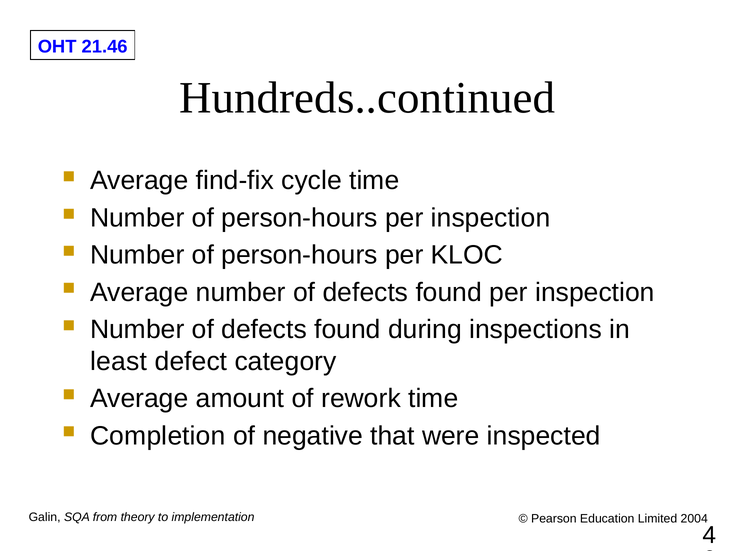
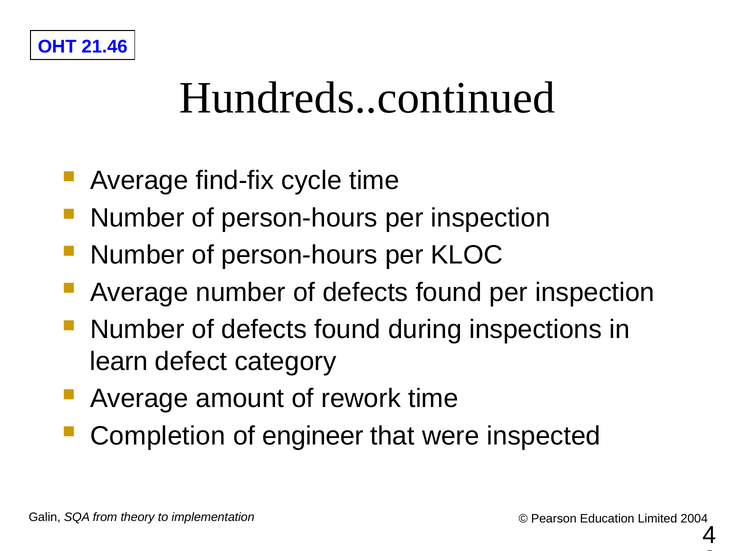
least: least -> learn (119, 362)
negative: negative -> engineer (313, 436)
